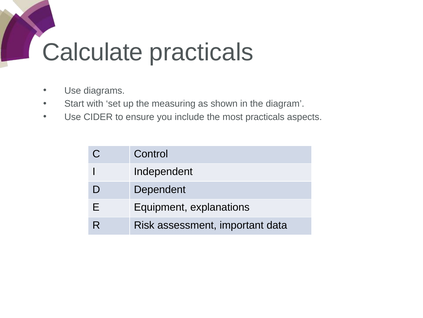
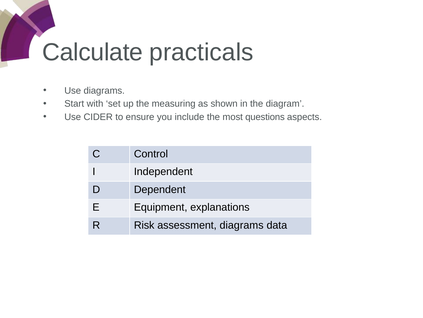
most practicals: practicals -> questions (265, 117)
assessment important: important -> diagrams (242, 225)
